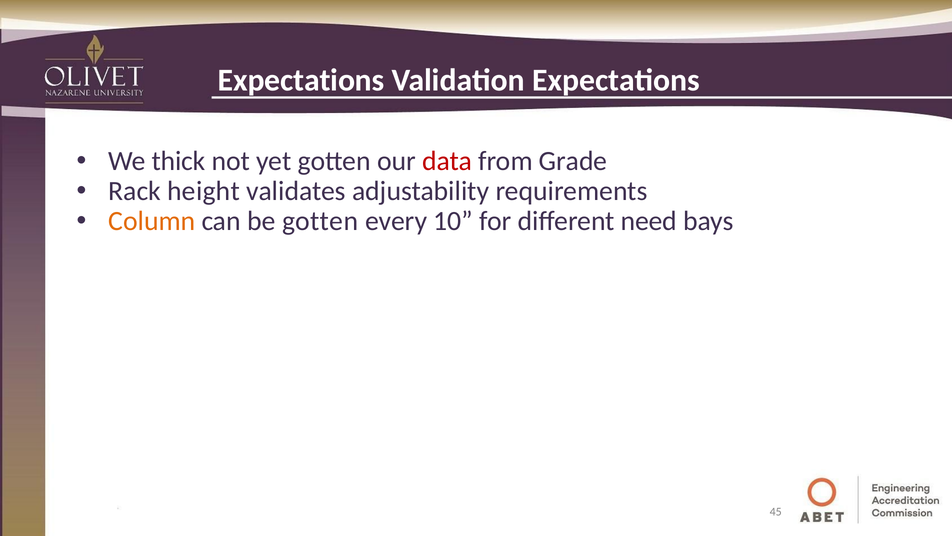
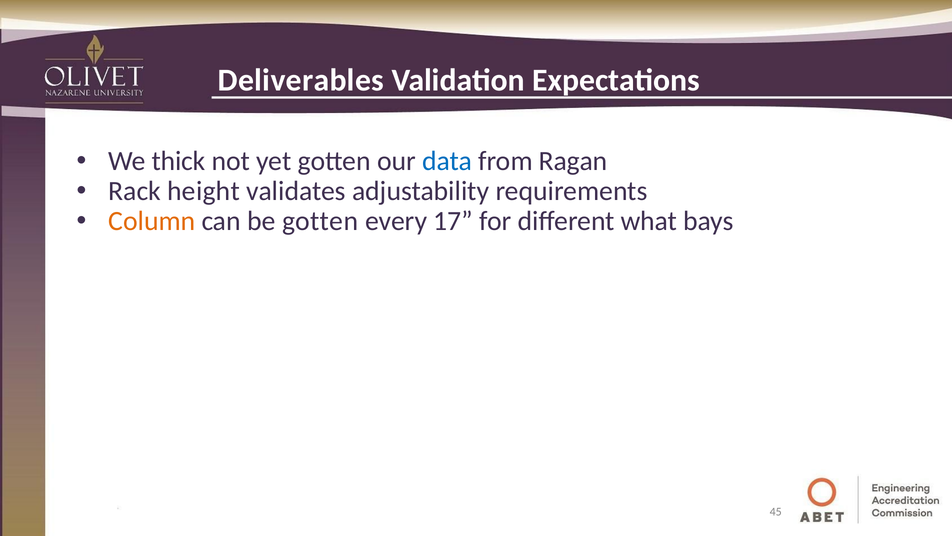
Expectations: Expectations -> Deliverables (301, 80)
data colour: red -> blue (447, 161)
Grade: Grade -> Ragan (573, 161)
10: 10 -> 17 (453, 221)
need: need -> what (649, 221)
